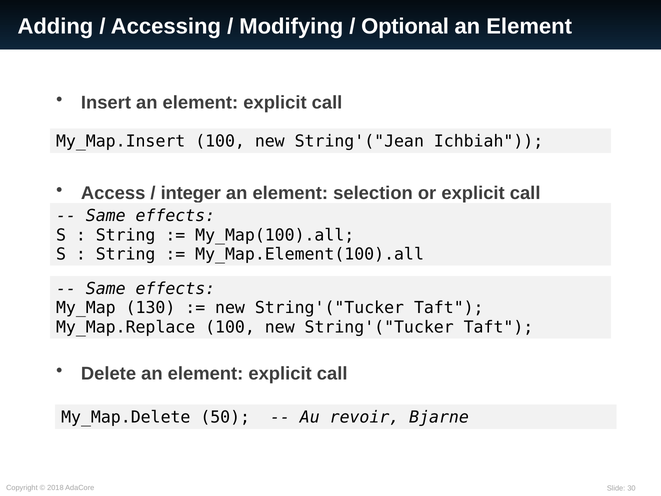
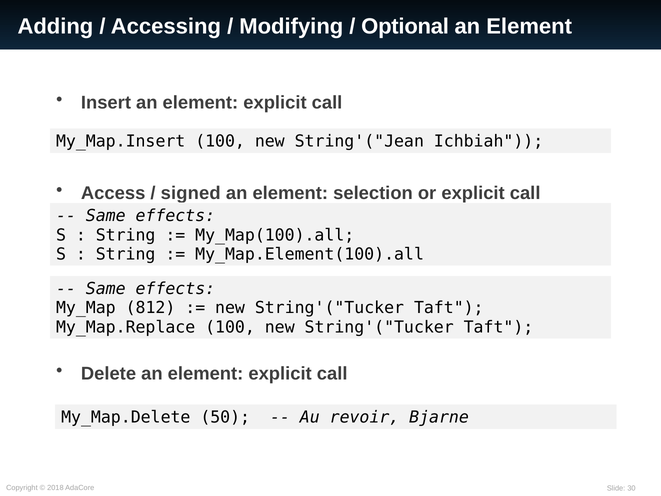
integer: integer -> signed (191, 193)
130: 130 -> 812 (151, 308)
